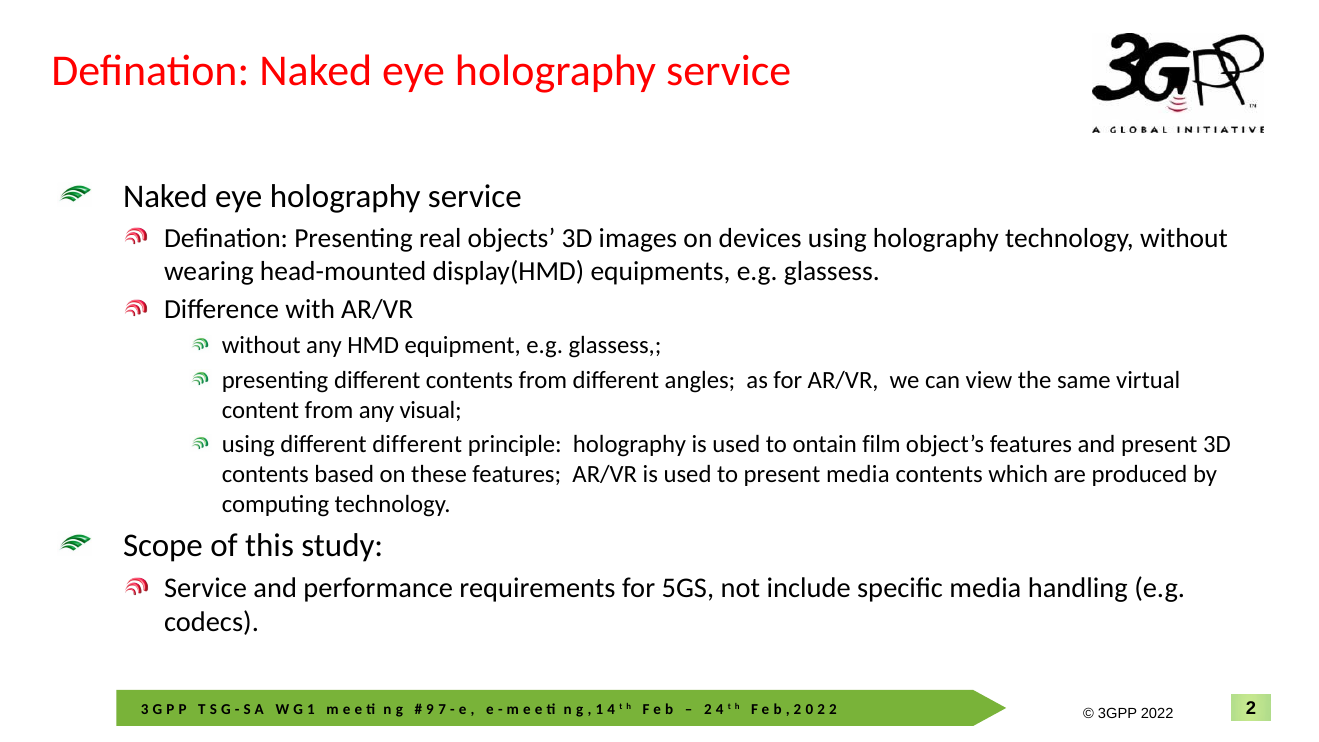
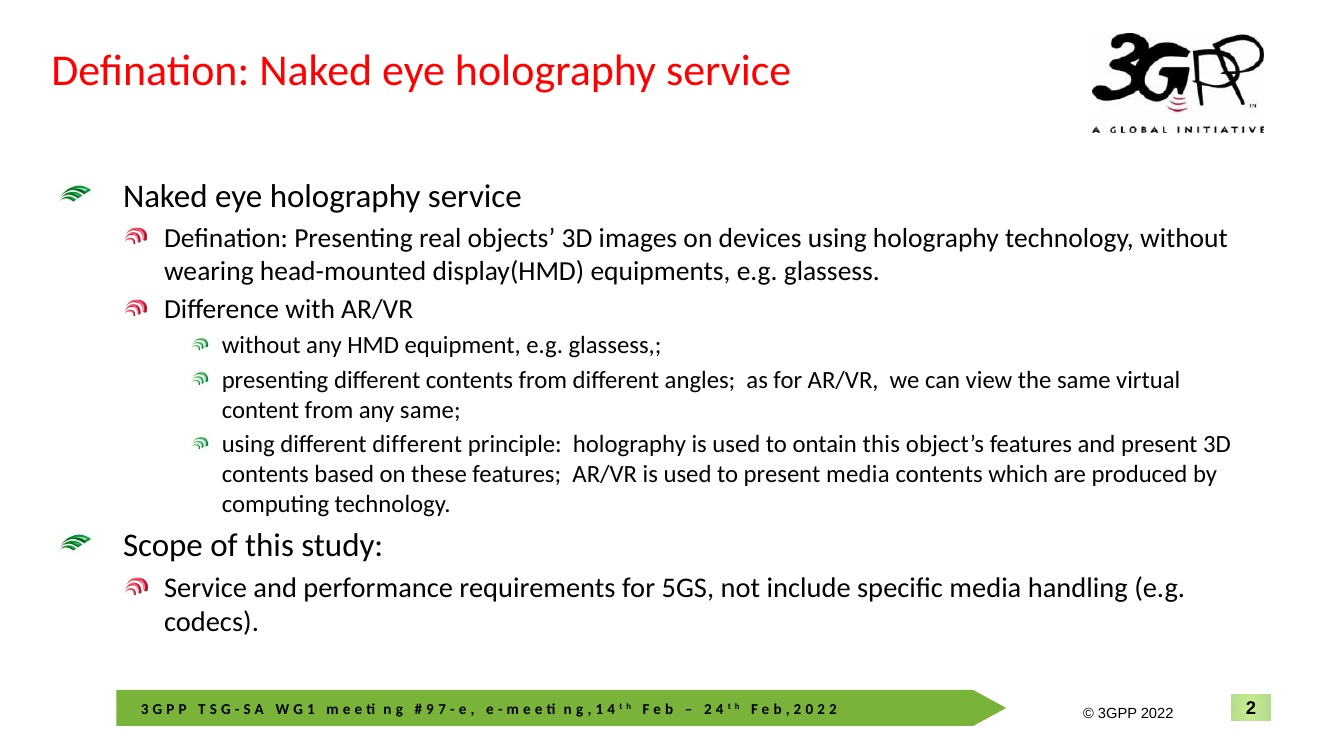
any visual: visual -> same (430, 410)
ontain film: film -> this (881, 445)
